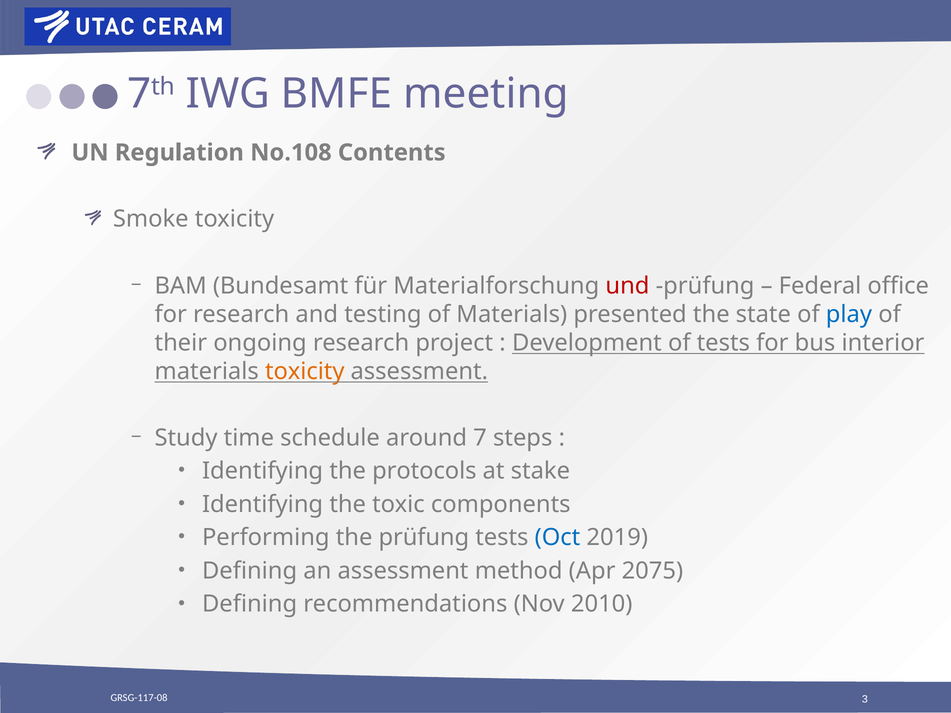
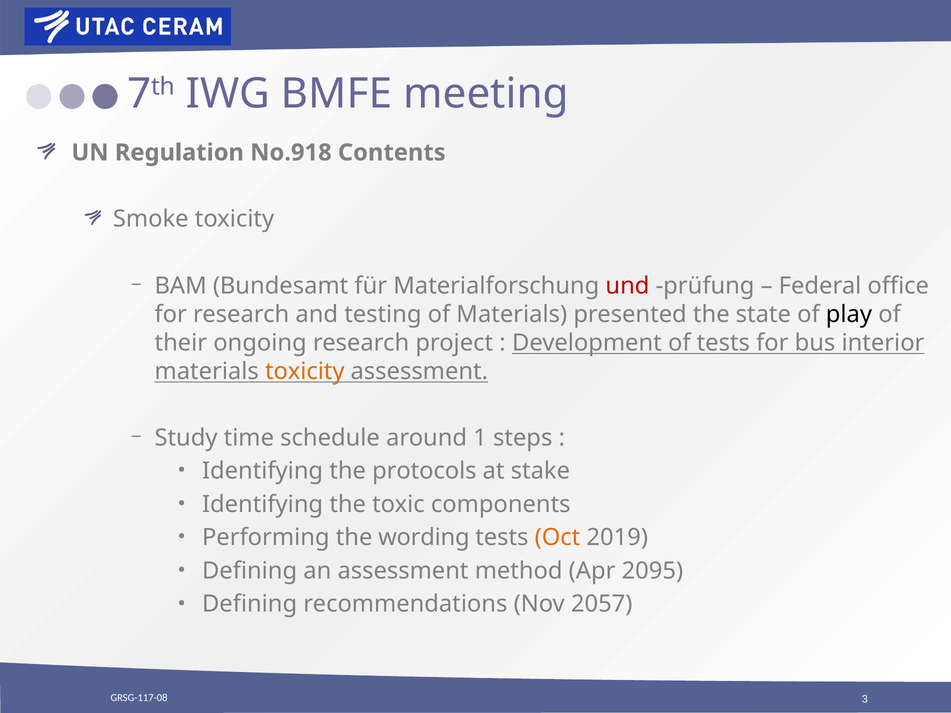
No.108: No.108 -> No.918 (291, 153)
play colour: blue -> black (849, 314)
7: 7 -> 1 (480, 438)
the prüfung: prüfung -> wording (424, 538)
Oct colour: blue -> orange (557, 538)
2075: 2075 -> 2095 (652, 571)
2010: 2010 -> 2057 (602, 604)
